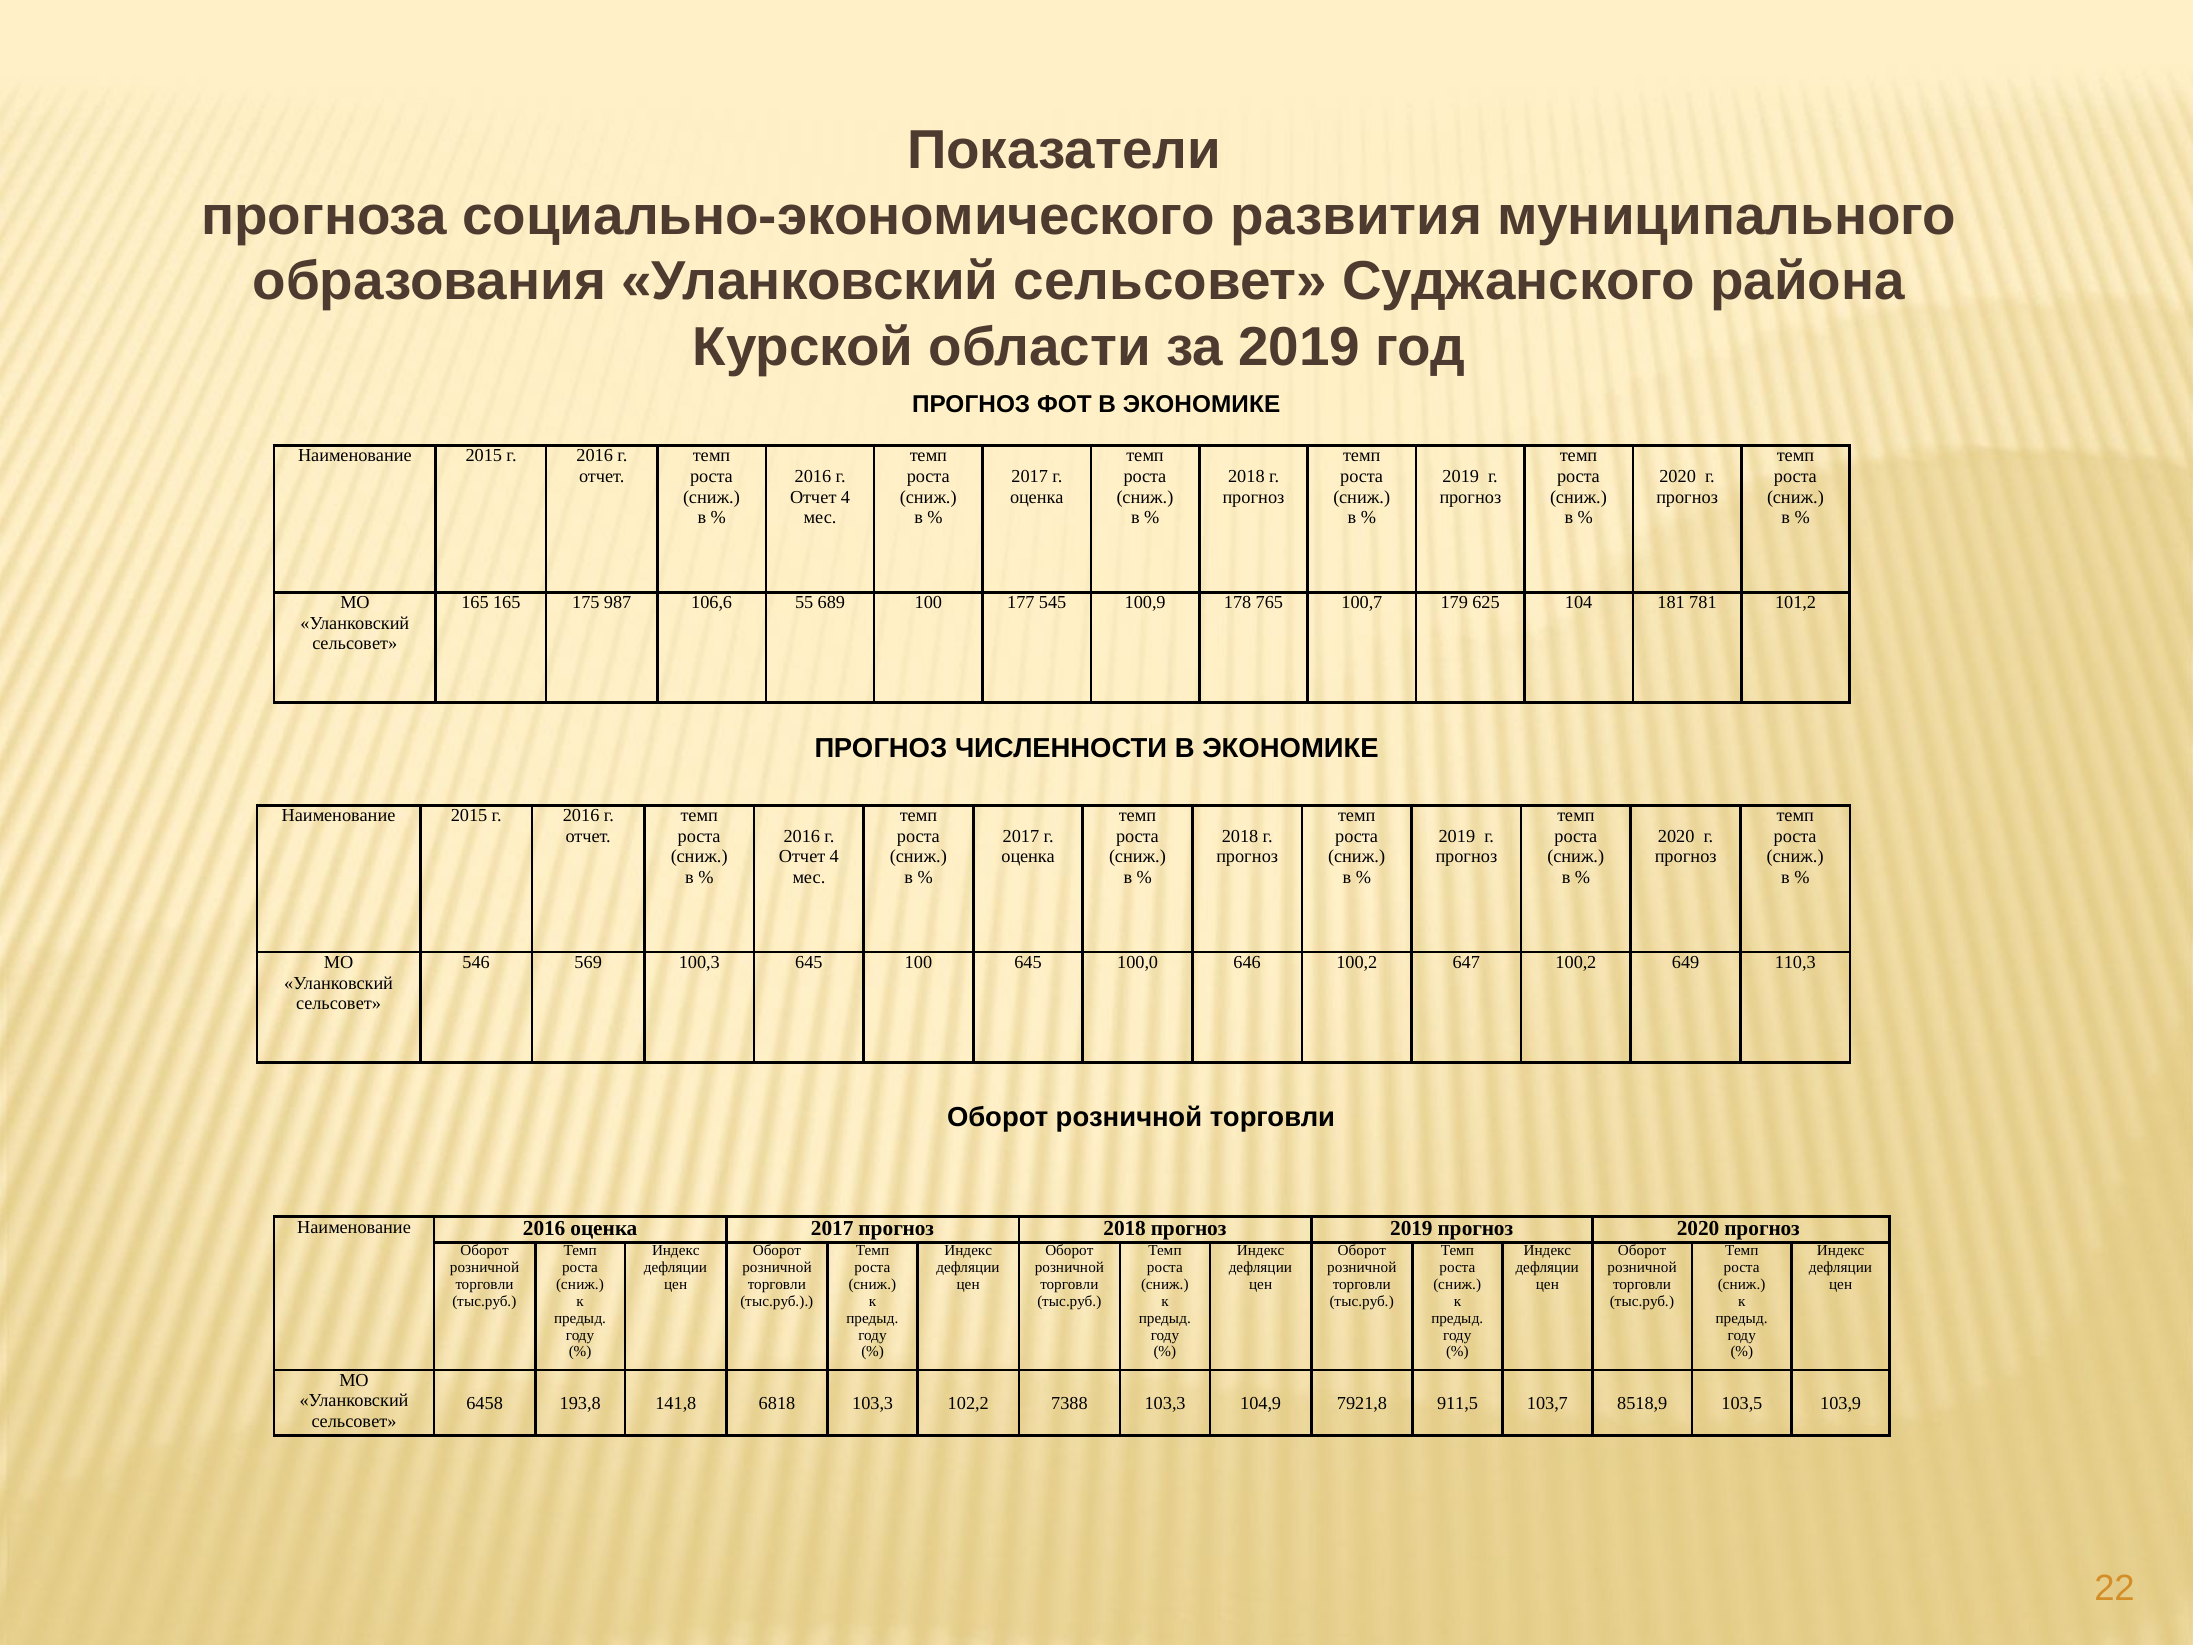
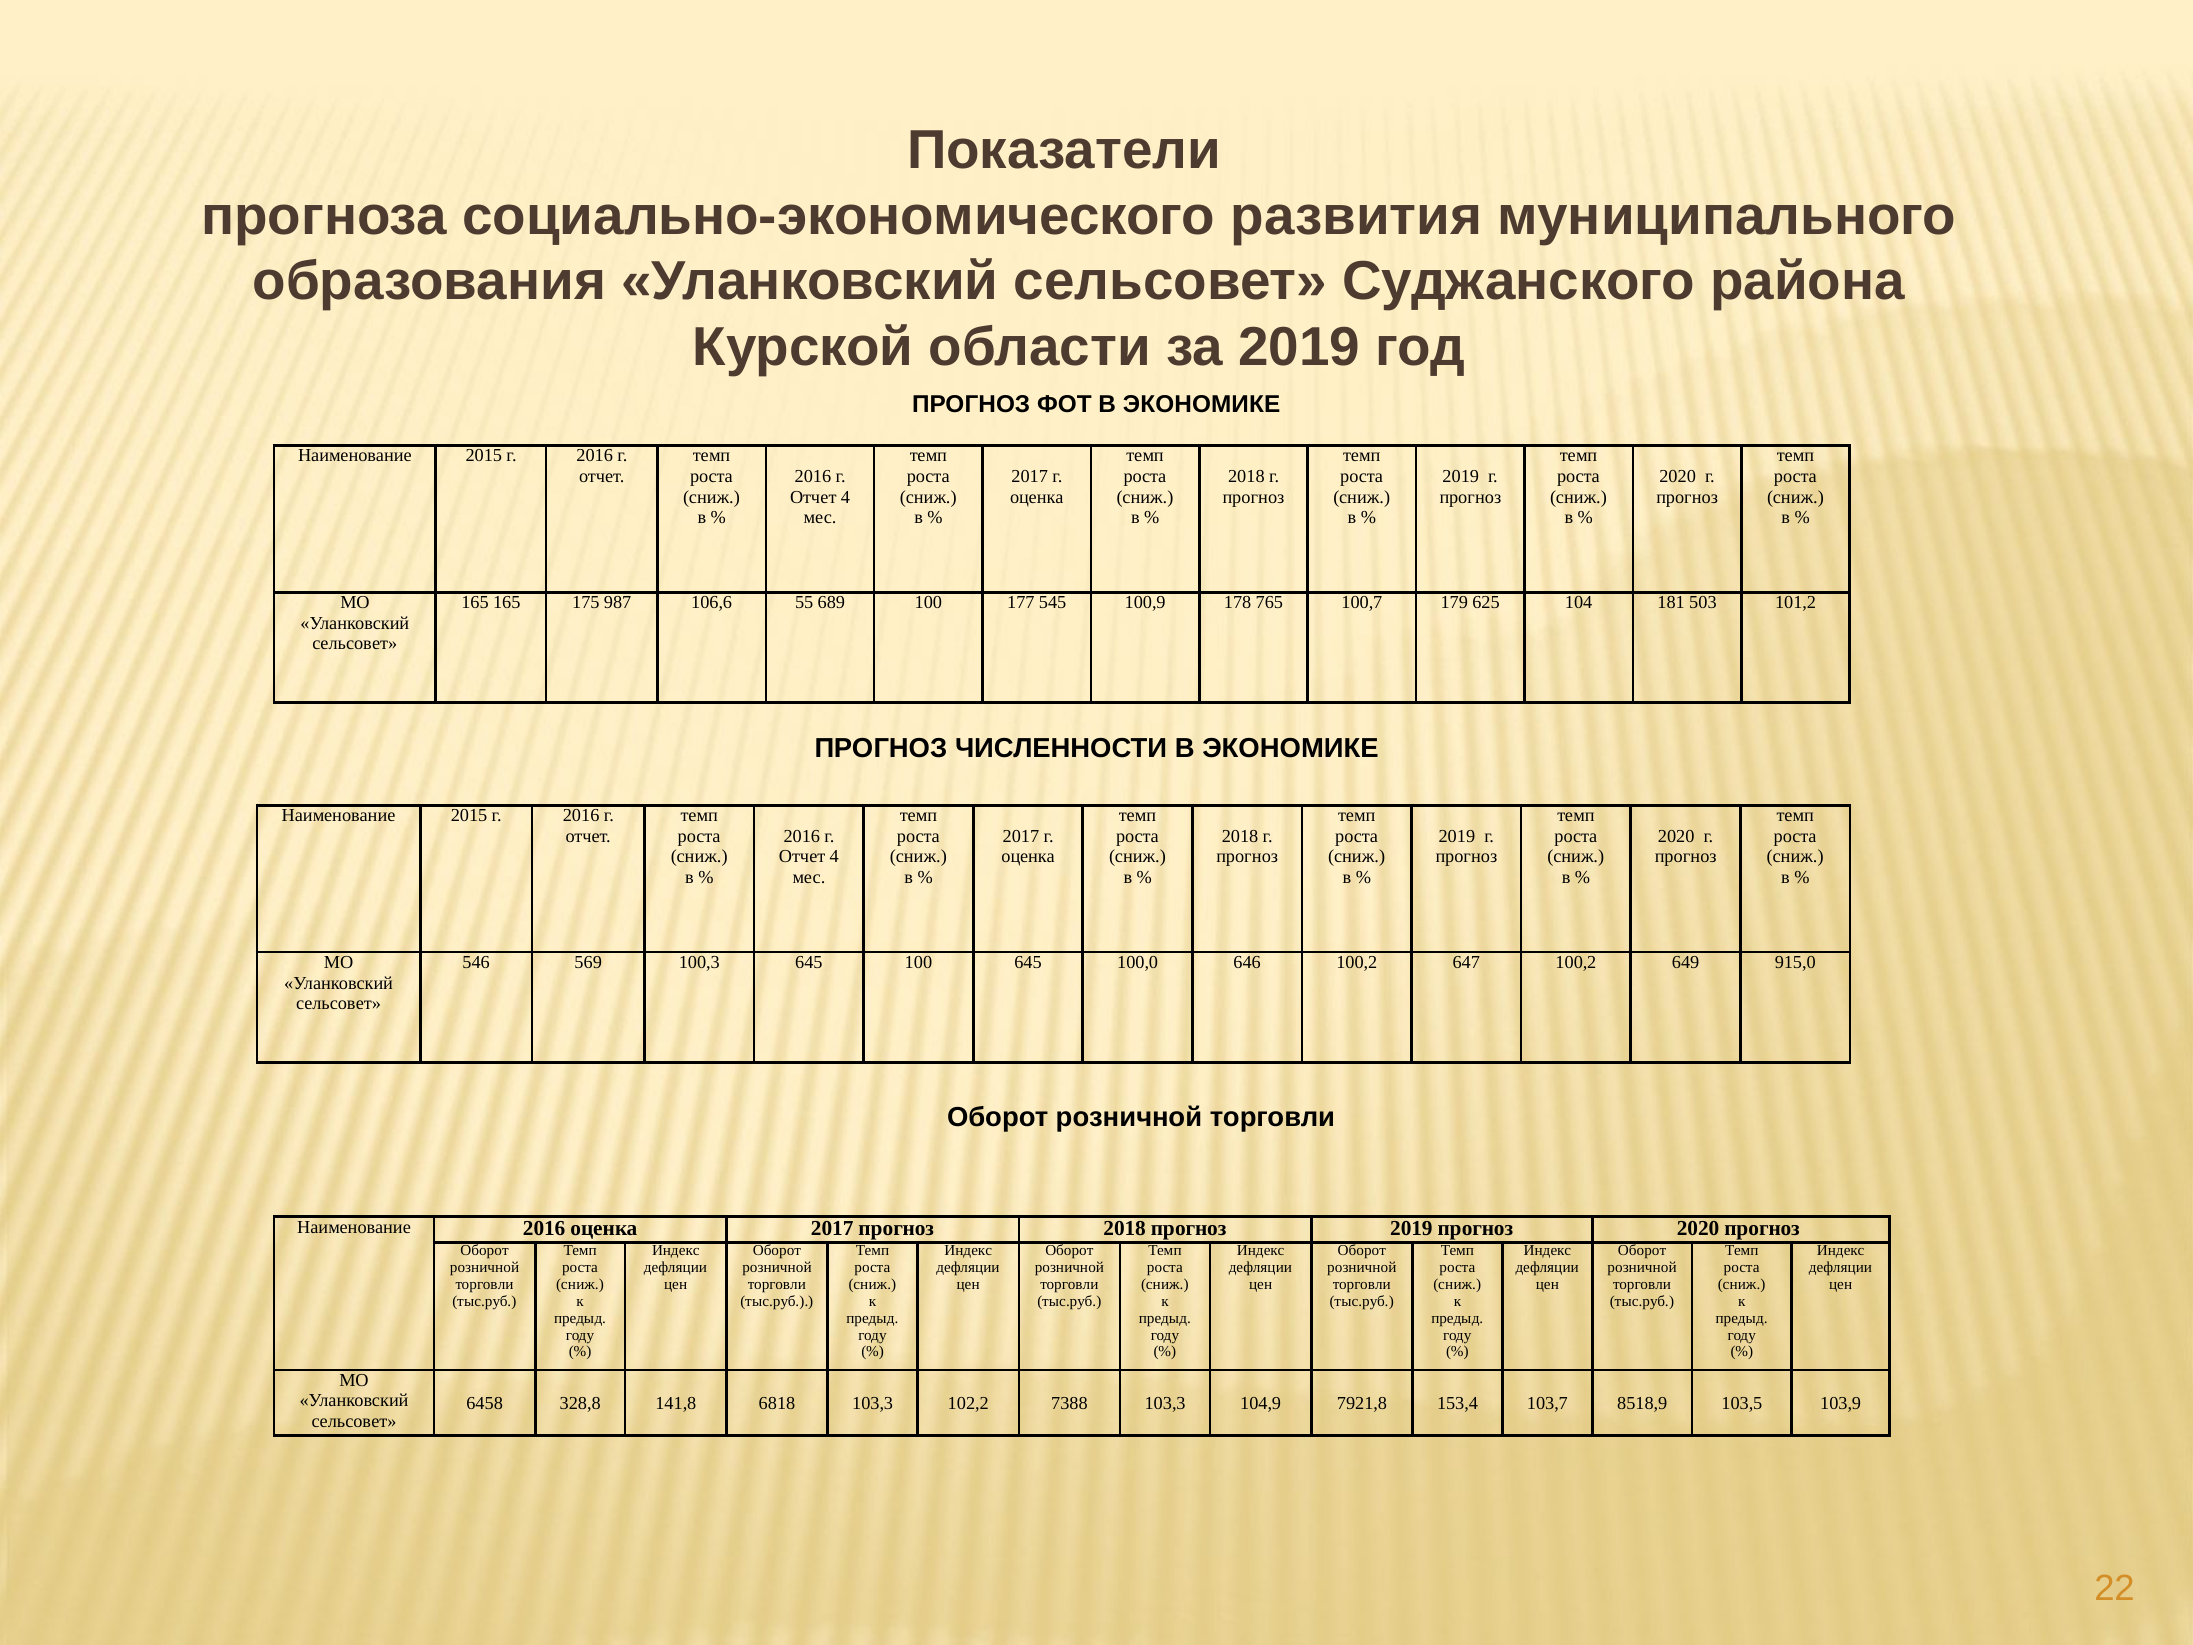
781: 781 -> 503 (1703, 603)
110,3: 110,3 -> 915,0 (1795, 963)
193,8: 193,8 -> 328,8 (580, 1403)
911,5: 911,5 -> 153,4 (1458, 1403)
